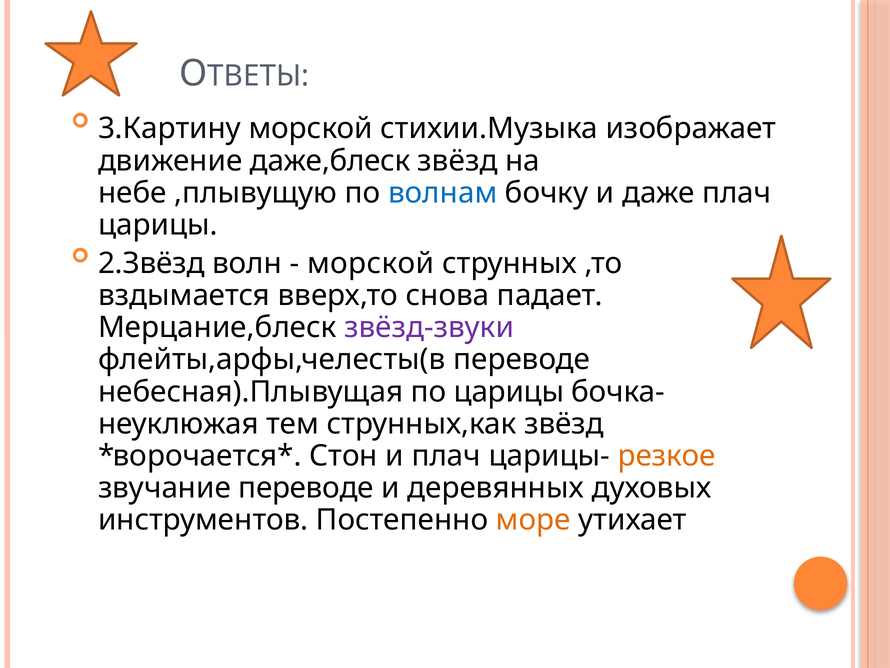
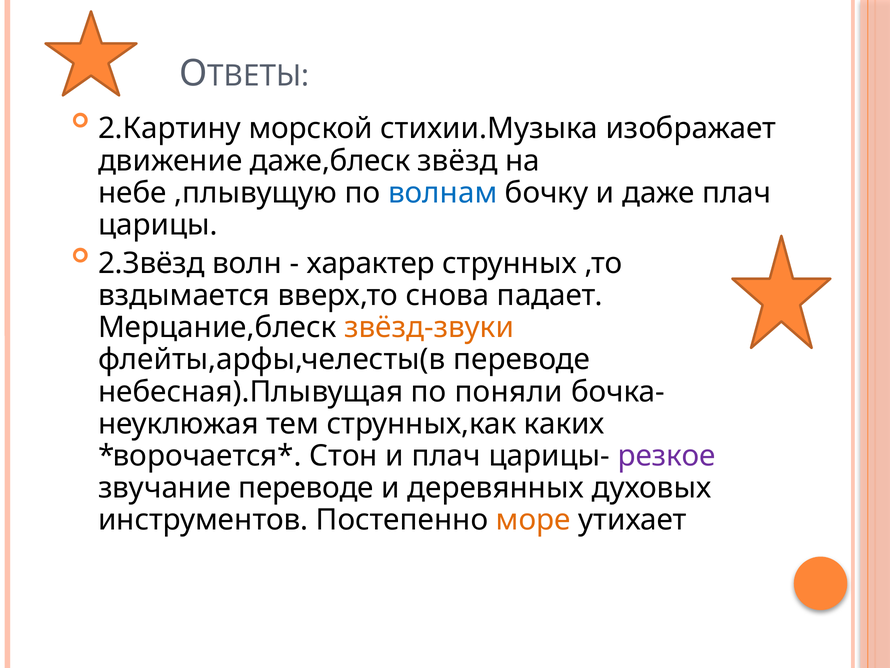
3.Картину: 3.Картину -> 2.Картину (169, 129)
морской: морской -> характер (371, 263)
звёзд-звуки colour: purple -> orange (429, 327)
по царицы: царицы -> поняли (509, 391)
струнных,как звёзд: звёзд -> каких (564, 423)
резкое colour: orange -> purple (667, 455)
